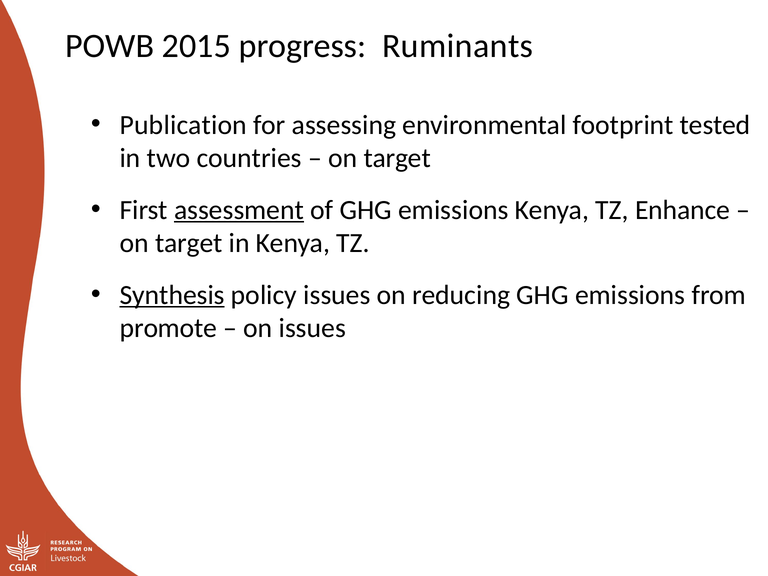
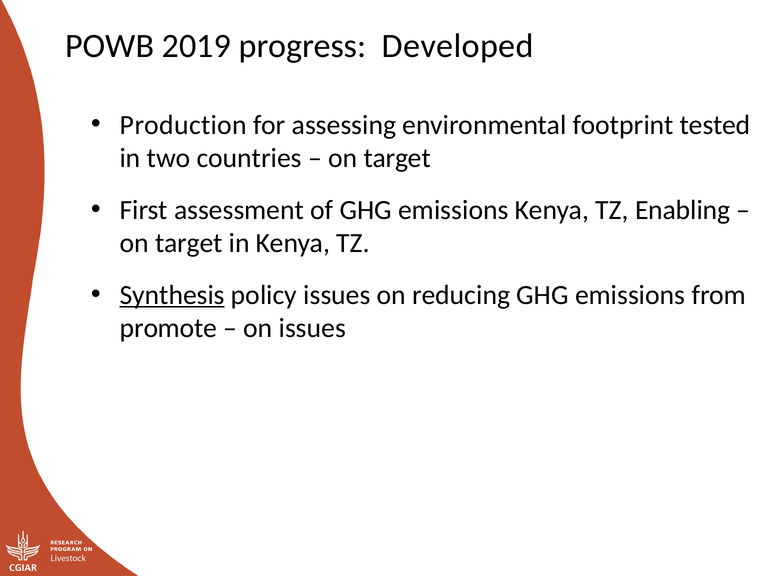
2015: 2015 -> 2019 (196, 46)
Ruminants: Ruminants -> Developed (458, 46)
Publication: Publication -> Production (183, 125)
assessment underline: present -> none (239, 210)
Enhance: Enhance -> Enabling (683, 210)
